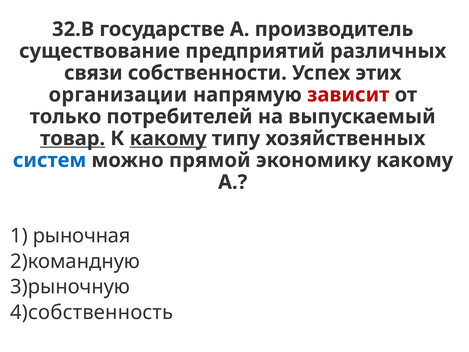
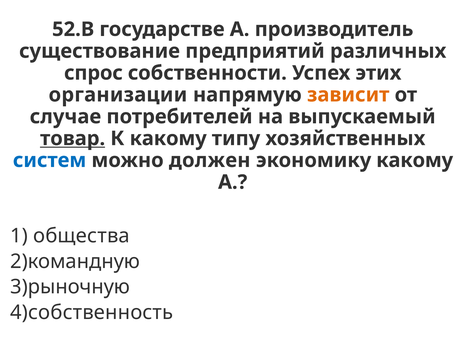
32.В: 32.В -> 52.В (73, 29)
связи: связи -> спрос (93, 73)
зависит colour: red -> orange (348, 95)
только: только -> случае (65, 117)
какому underline: present -> none (168, 138)
прямой: прямой -> должен (210, 160)
рыночная: рыночная -> общества (82, 236)
